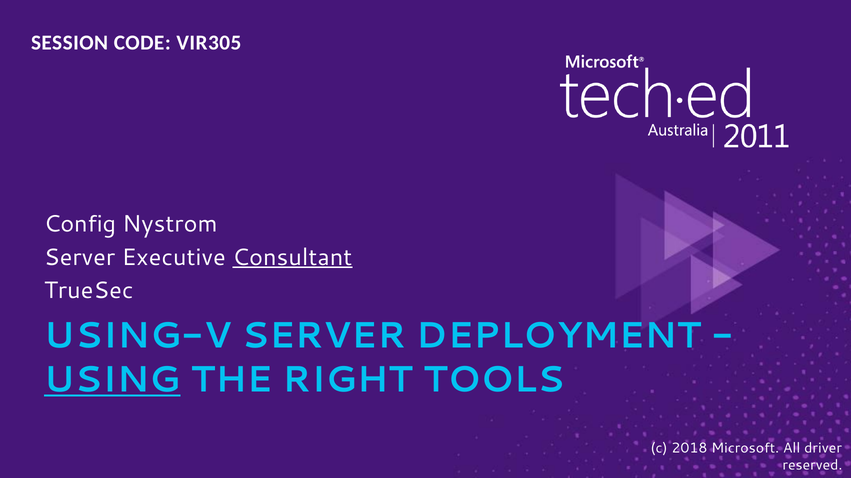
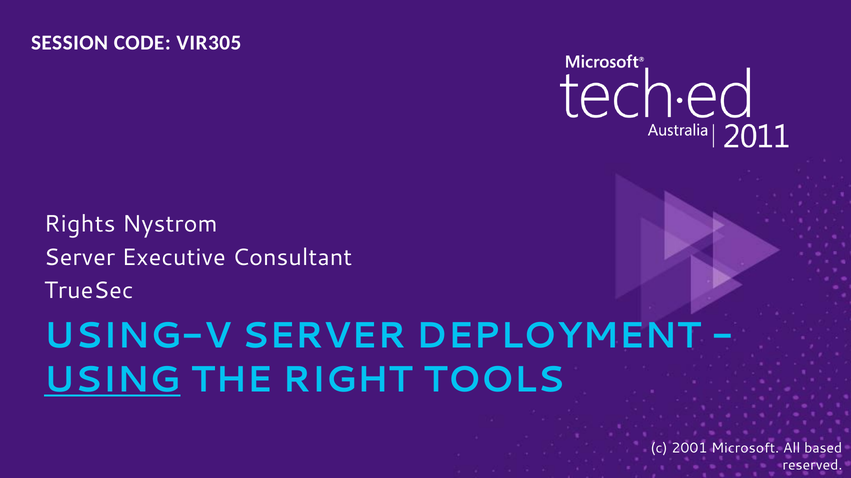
Config: Config -> Rights (80, 225)
Consultant underline: present -> none (292, 258)
2018: 2018 -> 2001 (689, 449)
driver: driver -> based (823, 449)
